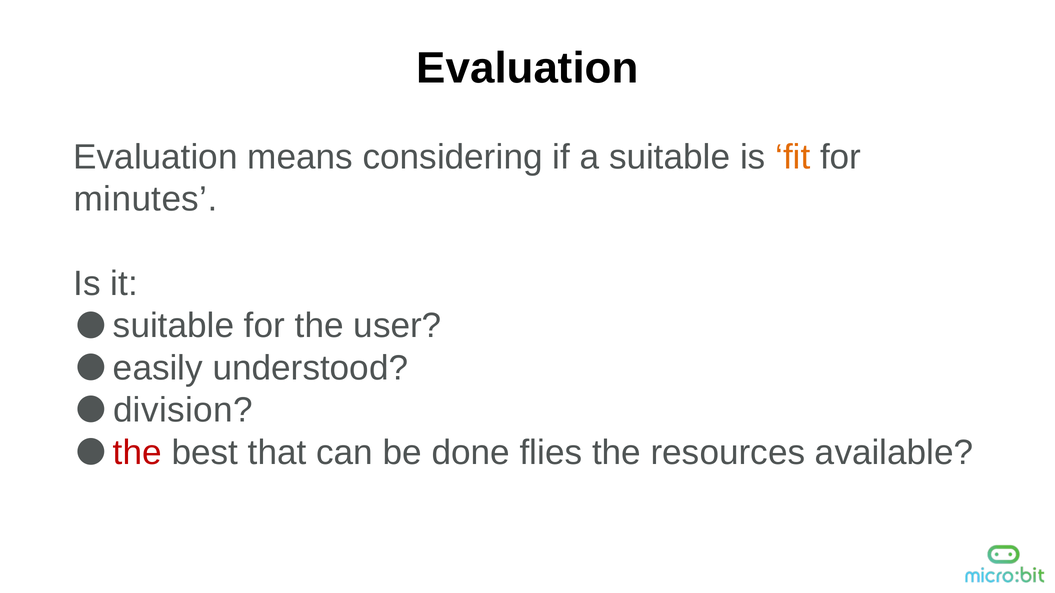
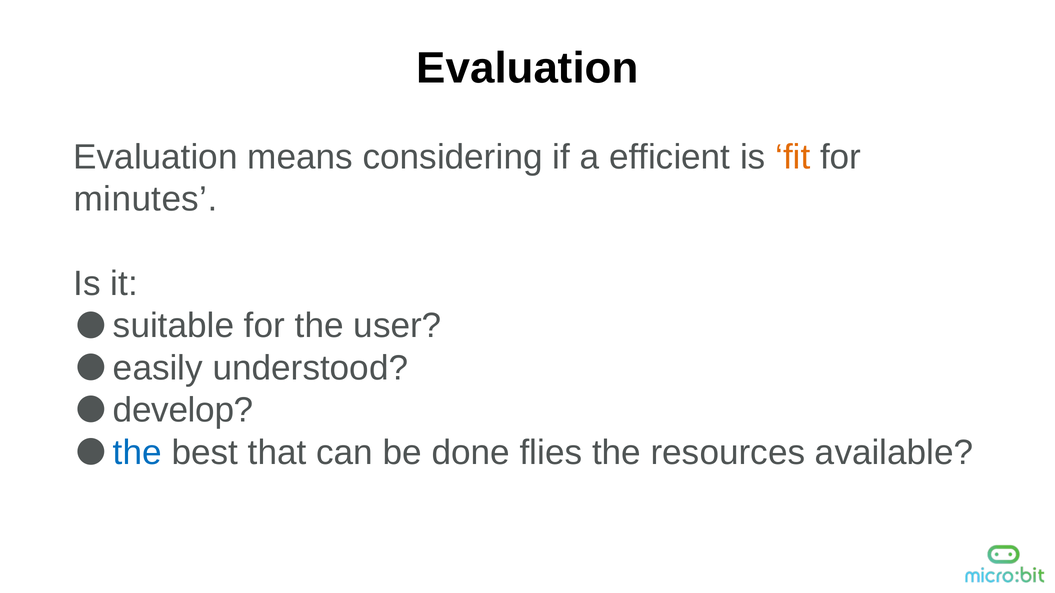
a suitable: suitable -> efficient (670, 157)
division: division -> develop (183, 411)
the colour: red -> blue (137, 453)
